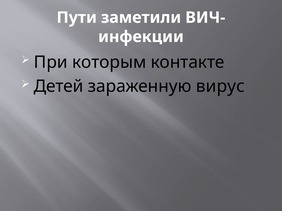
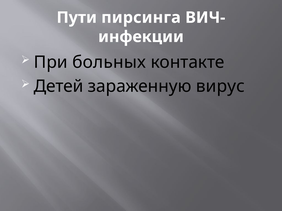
заметили: заметили -> пирсинга (141, 18)
которым: которым -> больных (109, 62)
